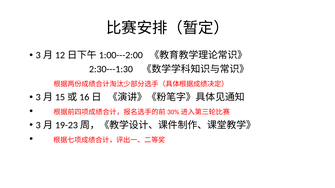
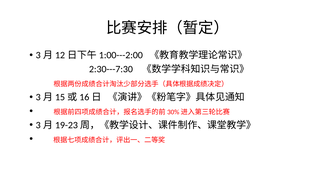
2:30---1:30: 2:30---1:30 -> 2:30---7:30 (111, 69)
